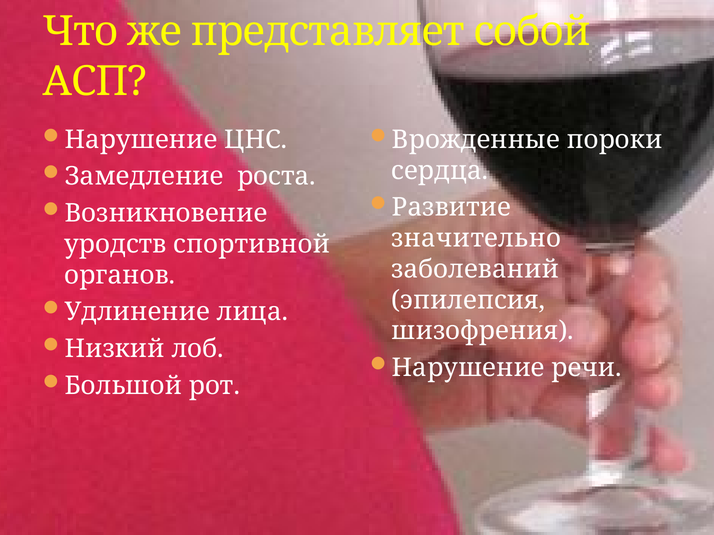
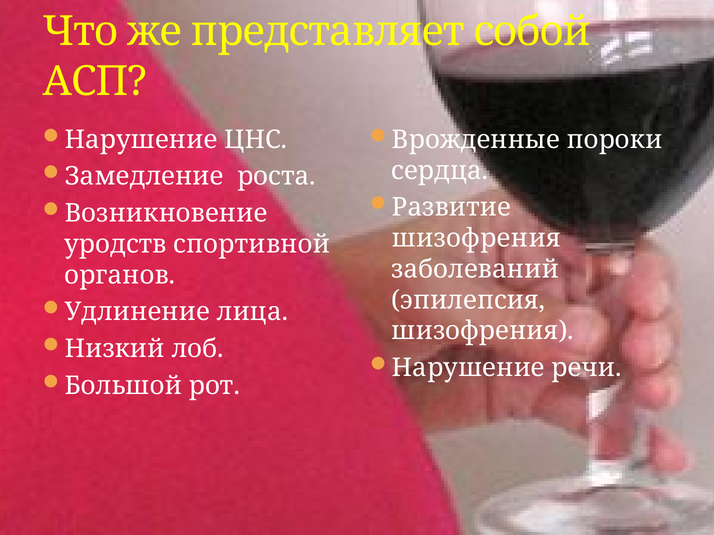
значительно: значительно -> шизофрения (476, 238)
